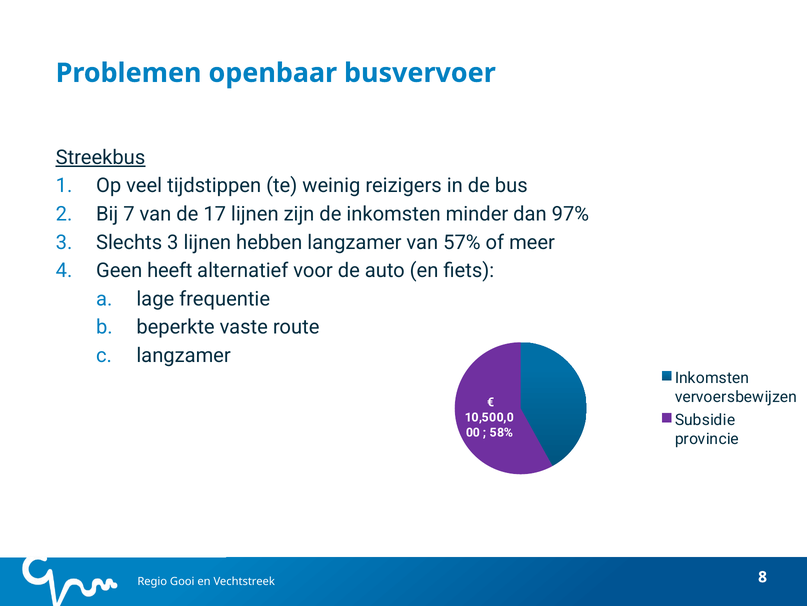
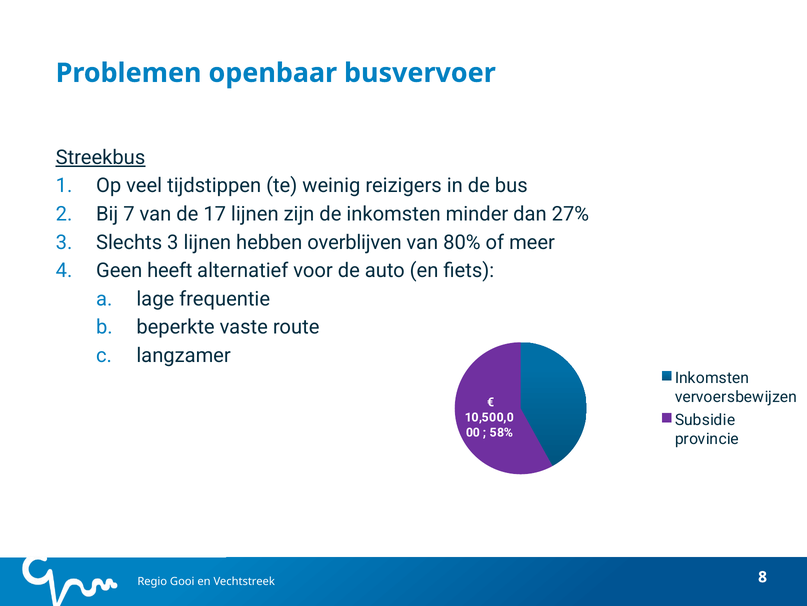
97%: 97% -> 27% (570, 214)
hebben langzamer: langzamer -> overblijven (354, 242)
57%: 57% -> 80% (462, 242)
